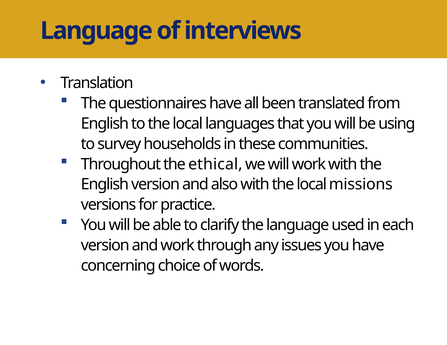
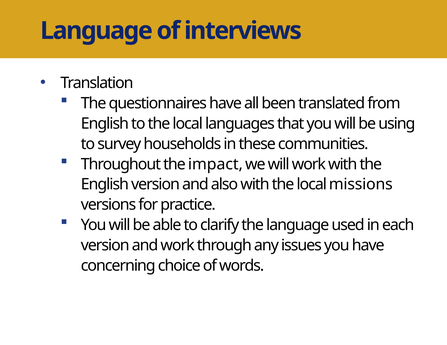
ethical: ethical -> impact (215, 164)
